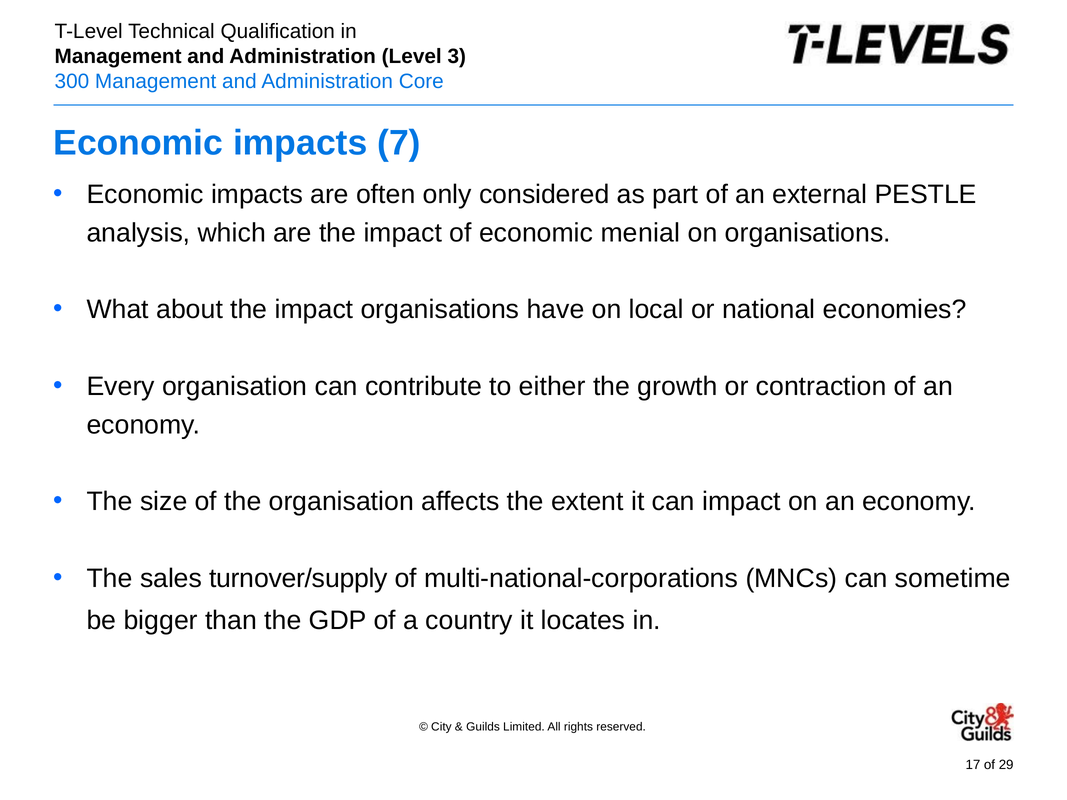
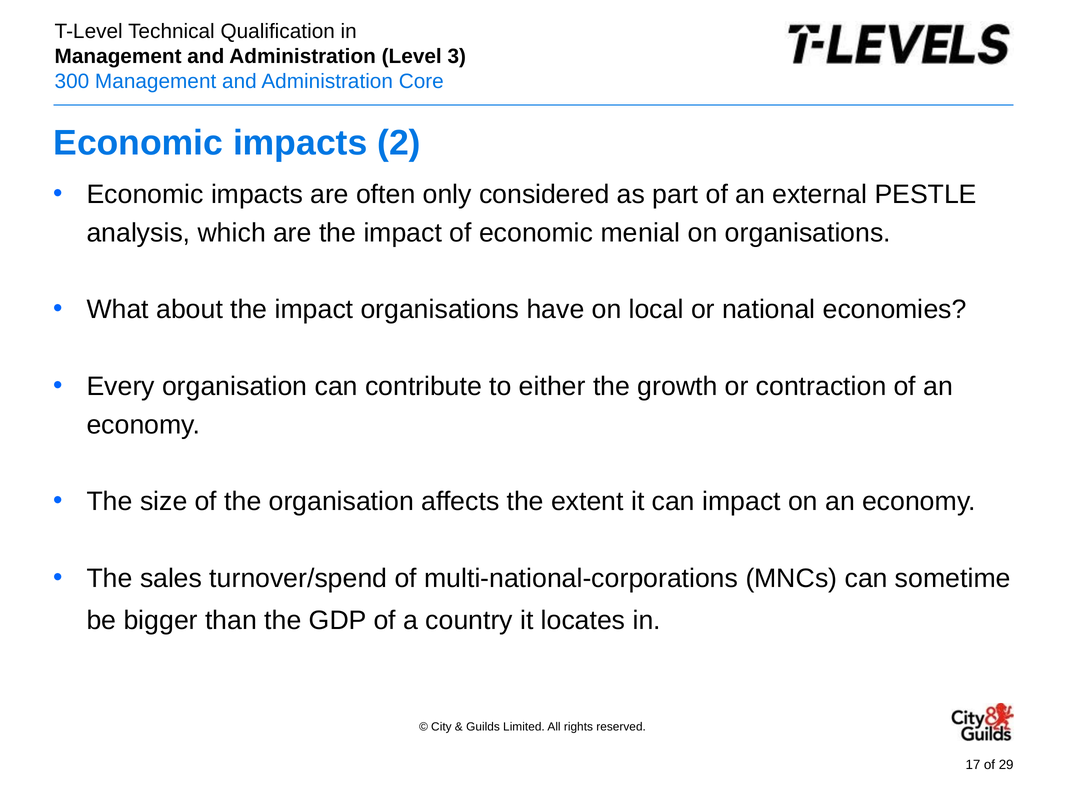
7: 7 -> 2 (399, 143)
turnover/supply: turnover/supply -> turnover/spend (298, 578)
